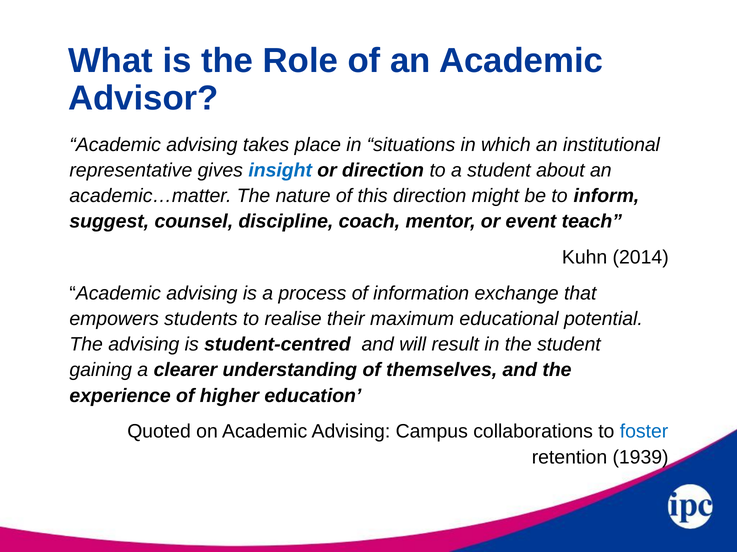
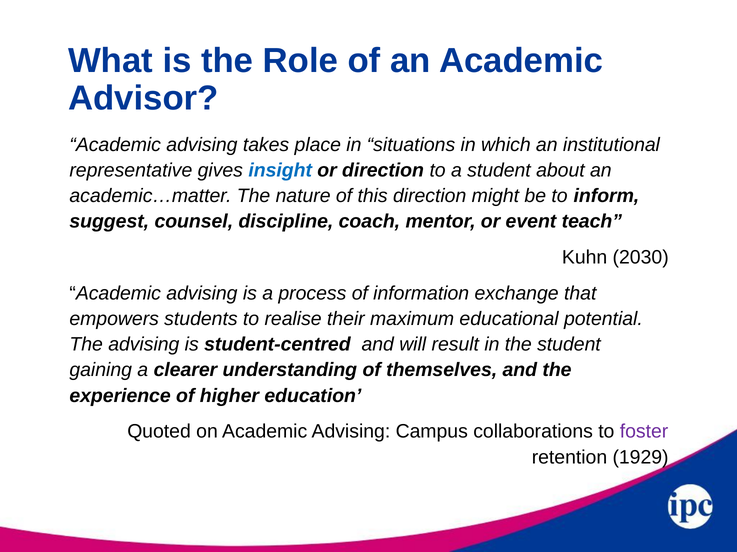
2014: 2014 -> 2030 (641, 258)
foster colour: blue -> purple (644, 432)
1939: 1939 -> 1929 (641, 458)
